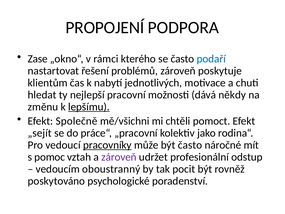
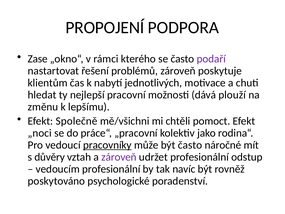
podaří colour: blue -> purple (211, 59)
někdy: někdy -> plouží (232, 95)
lepšímu underline: present -> none (89, 107)
„sejít: „sejít -> „noci (40, 133)
pomoc: pomoc -> důvěry (50, 157)
vedoucím oboustranný: oboustranný -> profesionální (111, 169)
pocit: pocit -> navíc (184, 169)
